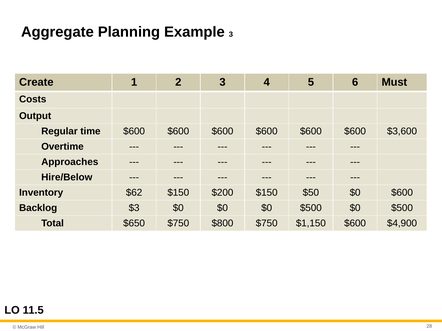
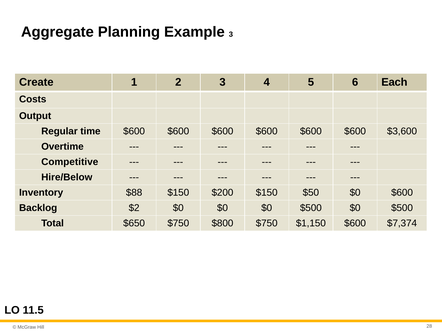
Must: Must -> Each (394, 82)
Approaches: Approaches -> Competitive (70, 162)
$62: $62 -> $88 (134, 193)
$3: $3 -> $2 (134, 208)
$4,900: $4,900 -> $7,374 (402, 224)
